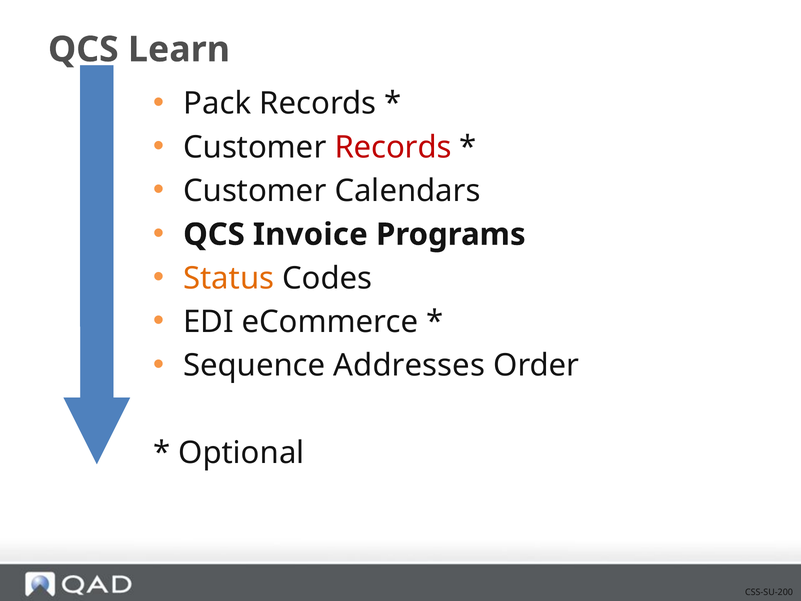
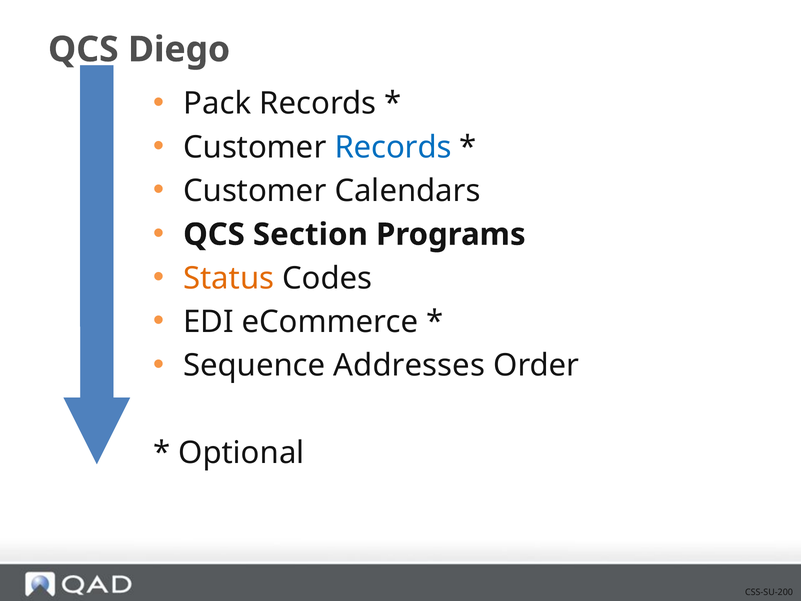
Learn: Learn -> Diego (179, 50)
Records colour: red -> blue (393, 147)
Invoice: Invoice -> Section (310, 234)
